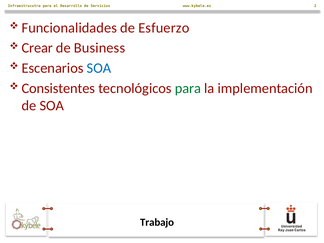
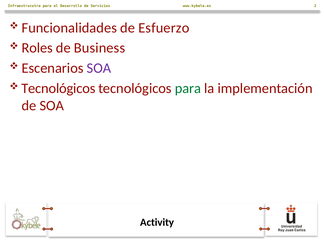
Crear: Crear -> Roles (37, 48)
SOA colour: blue -> purple (99, 68)
Consistentes: Consistentes -> Tecnológicos (58, 88)
Trabajo: Trabajo -> Activity (157, 222)
